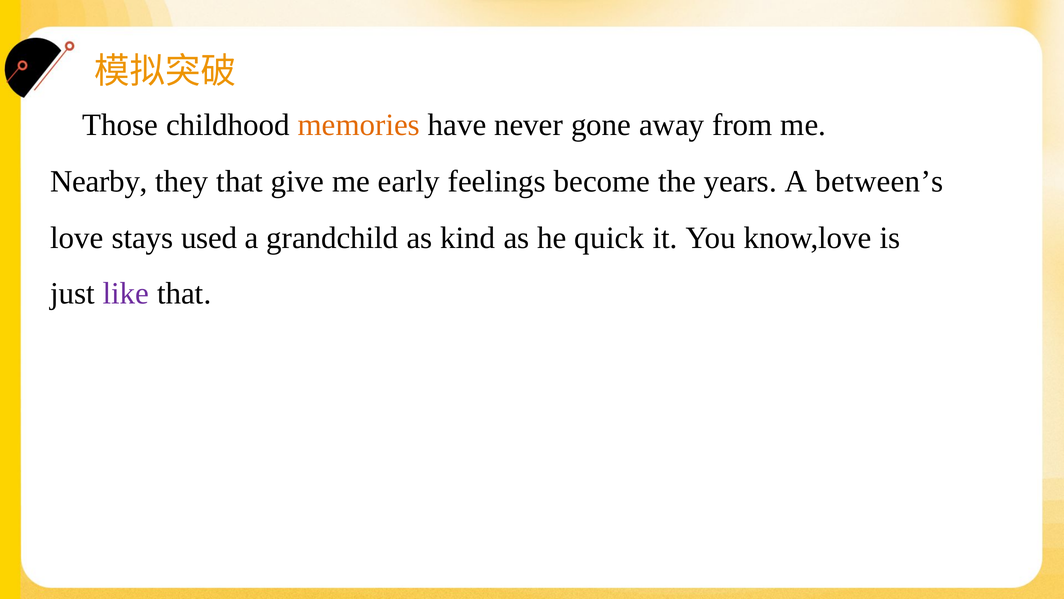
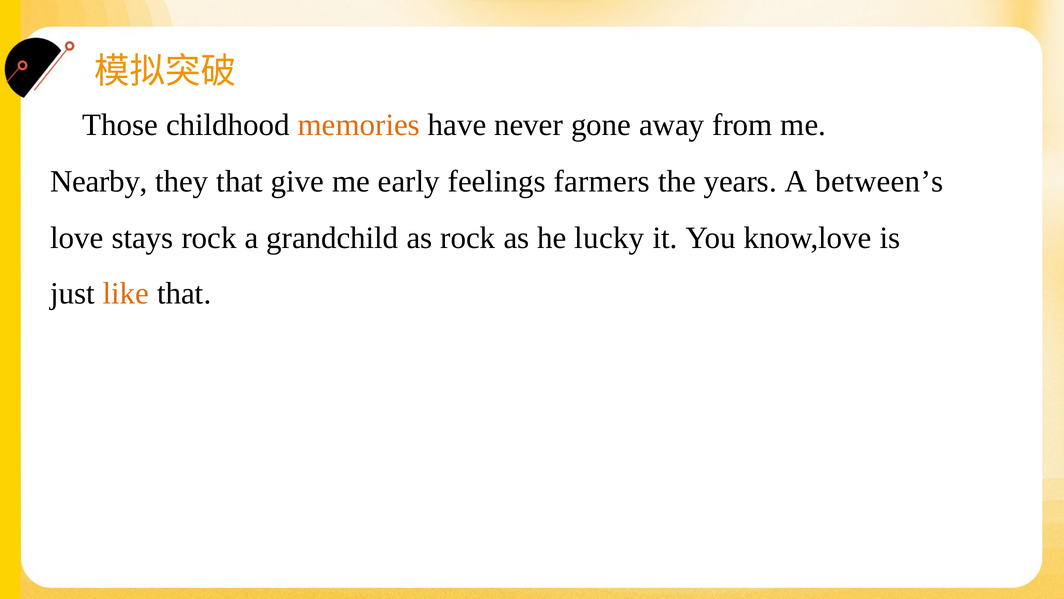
become: become -> farmers (602, 181)
stays used: used -> rock (209, 238)
as kind: kind -> rock (468, 238)
quick: quick -> lucky (609, 238)
like colour: purple -> orange (126, 293)
